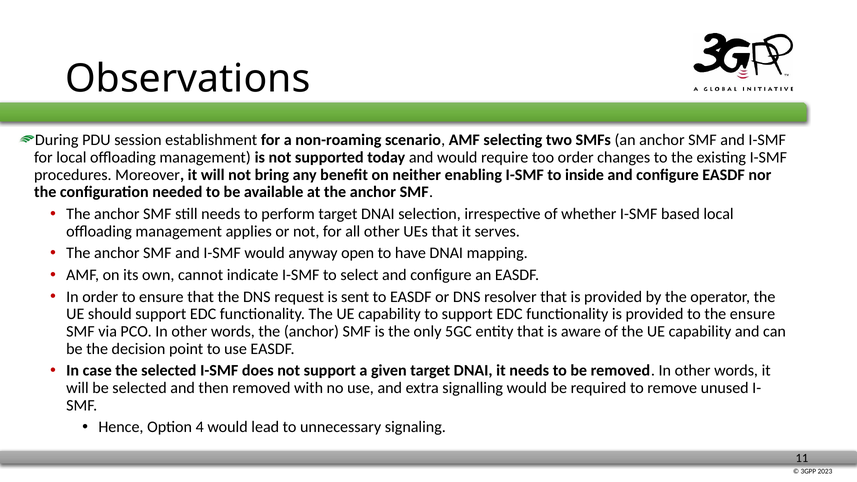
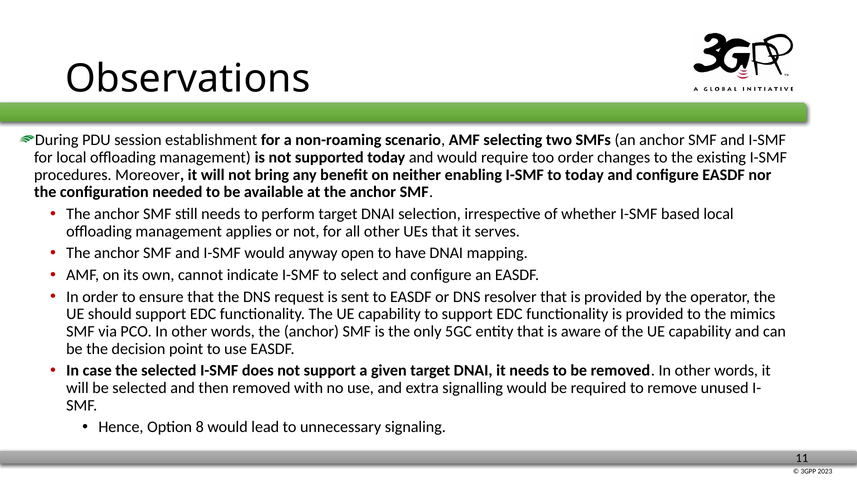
to inside: inside -> today (584, 175)
the ensure: ensure -> mimics (753, 314)
4: 4 -> 8 (200, 427)
